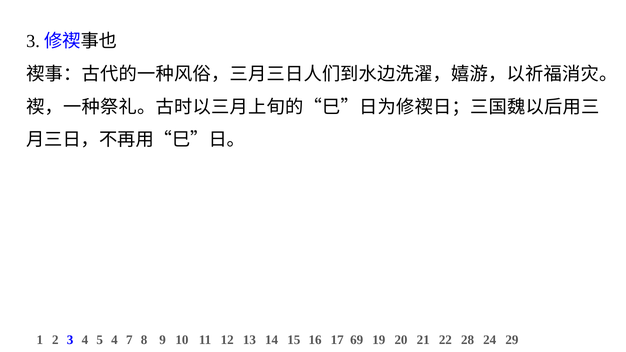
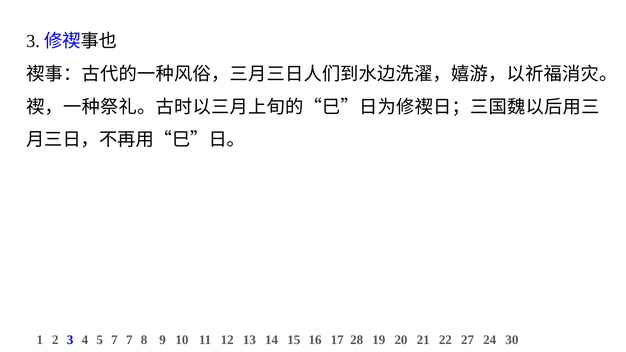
5 4: 4 -> 7 (114, 340)
69: 69 -> 28 (357, 340)
28: 28 -> 27 (468, 340)
29: 29 -> 30 (512, 340)
